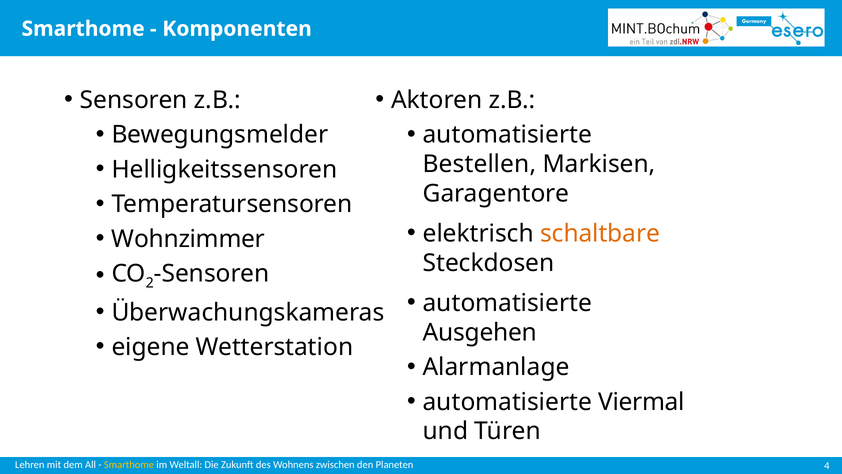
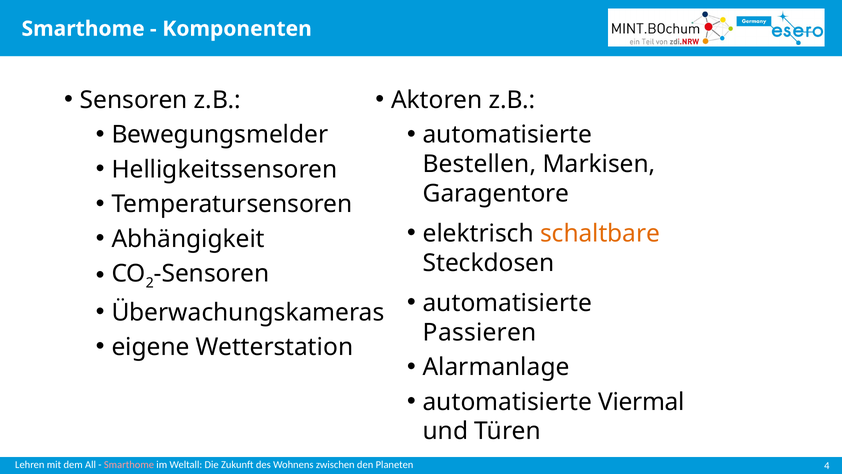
Wohnzimmer: Wohnzimmer -> Abhängigkeit (188, 239)
Ausgehen: Ausgehen -> Passieren (480, 332)
Smarthome colour: yellow -> pink (129, 465)
